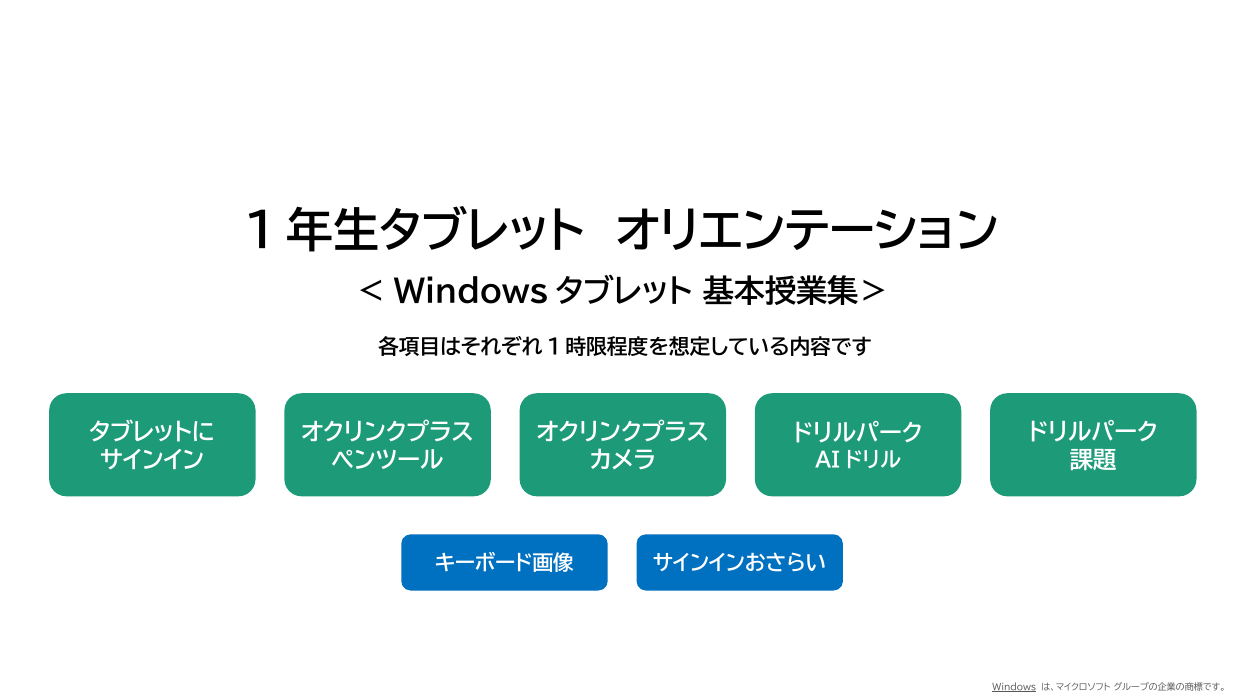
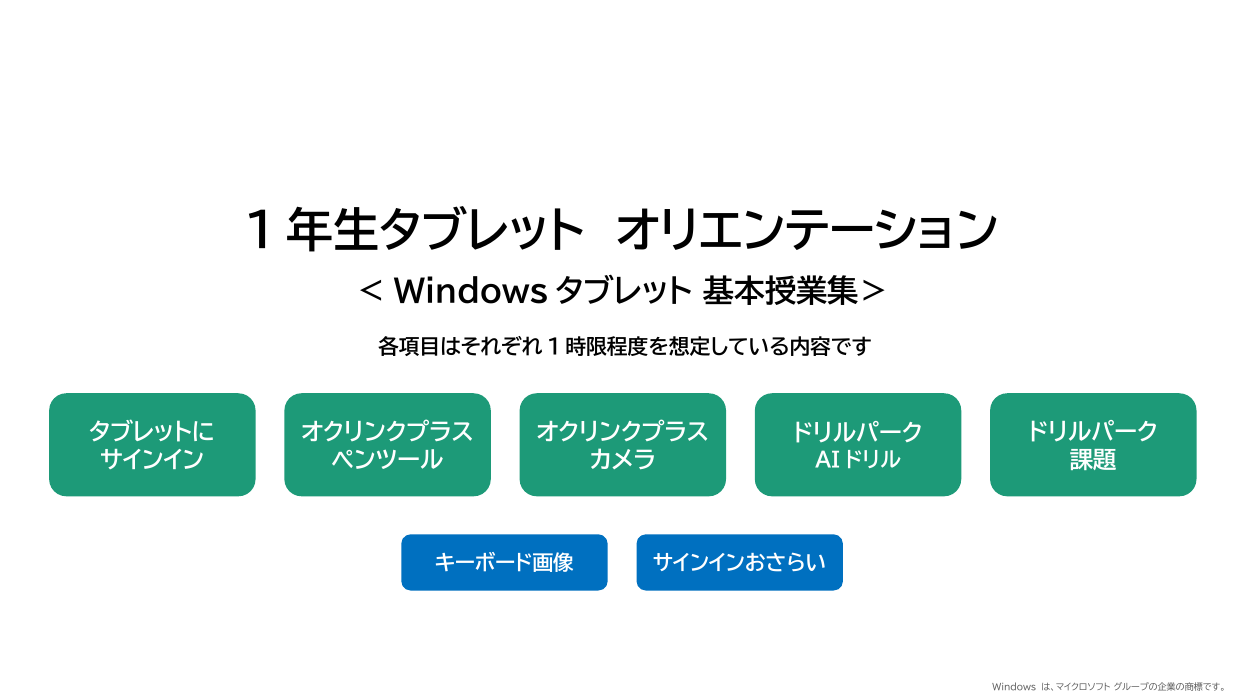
Windows underline: present -> none (1014, 688)
